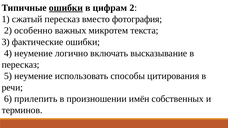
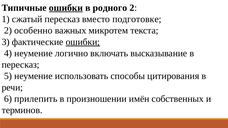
цифрам: цифрам -> родного (110, 8)
фотография: фотография -> подготовке (137, 19)
ошибки underline: none -> present (83, 42)
